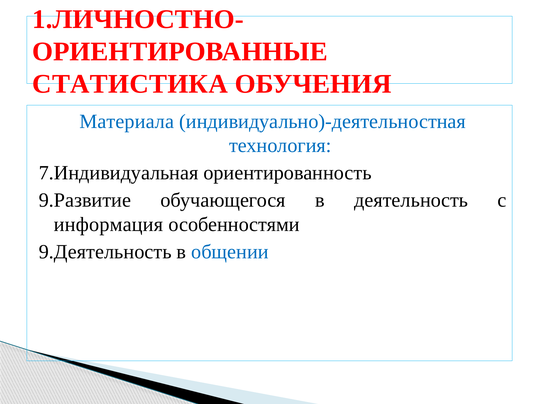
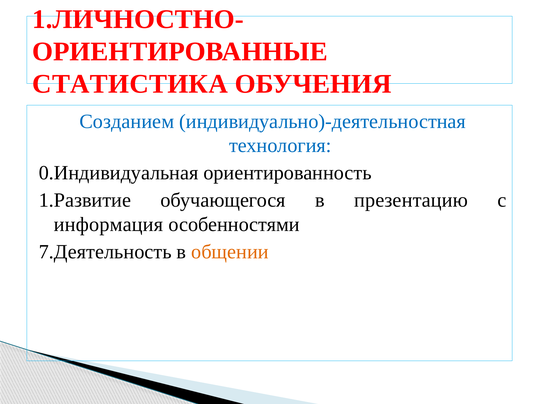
Материала: Материала -> Созданием (127, 121)
7.Индивидуальная: 7.Индивидуальная -> 0.Индивидуальная (119, 173)
9.Развитие: 9.Развитие -> 1.Развитие (85, 200)
деятельность: деятельность -> презентацию (411, 200)
9.Деятельность: 9.Деятельность -> 7.Деятельность (105, 252)
общении colour: blue -> orange (230, 252)
